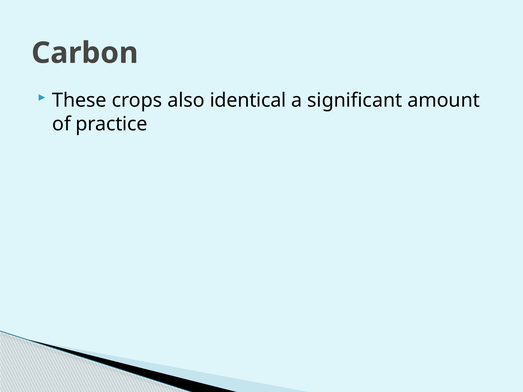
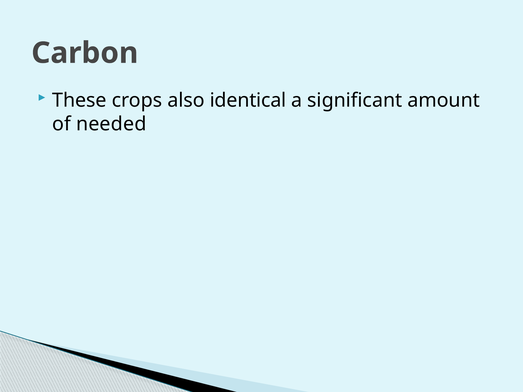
practice: practice -> needed (111, 124)
